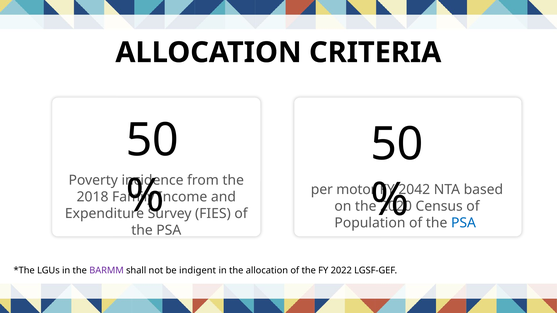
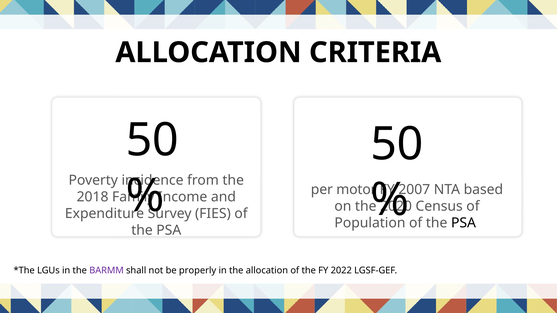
2042: 2042 -> 2007 (414, 190)
PSA colour: blue -> black (463, 223)
indigent: indigent -> properly (198, 271)
